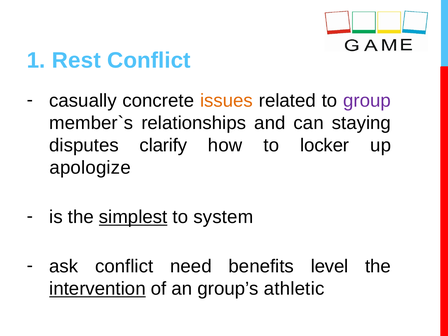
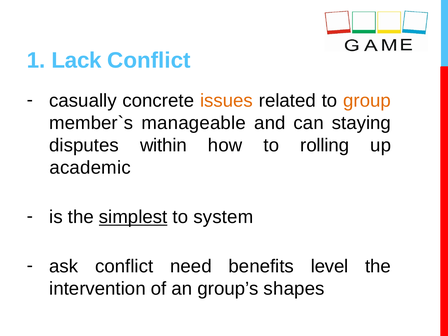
Rest: Rest -> Lack (77, 61)
group colour: purple -> orange (367, 101)
relationships: relationships -> manageable (194, 123)
clarify: clarify -> within (163, 145)
locker: locker -> rolling (325, 145)
apologize: apologize -> academic (90, 168)
intervention underline: present -> none (97, 289)
athletic: athletic -> shapes (294, 289)
